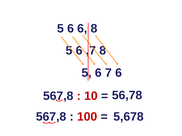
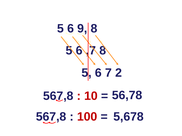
6 6: 6 -> 9 (82, 29)
7 6: 6 -> 2 (119, 73)
